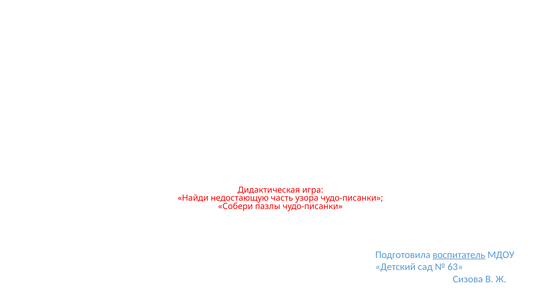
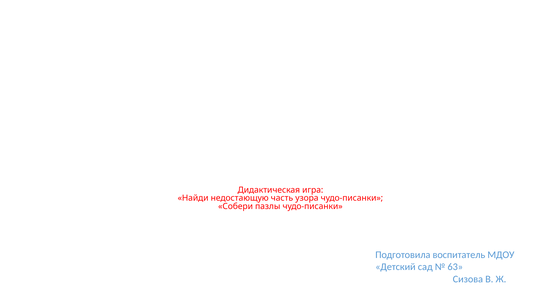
воспитатель underline: present -> none (459, 254)
